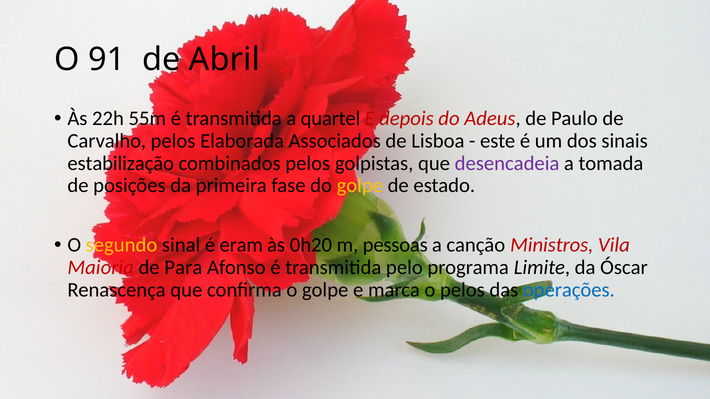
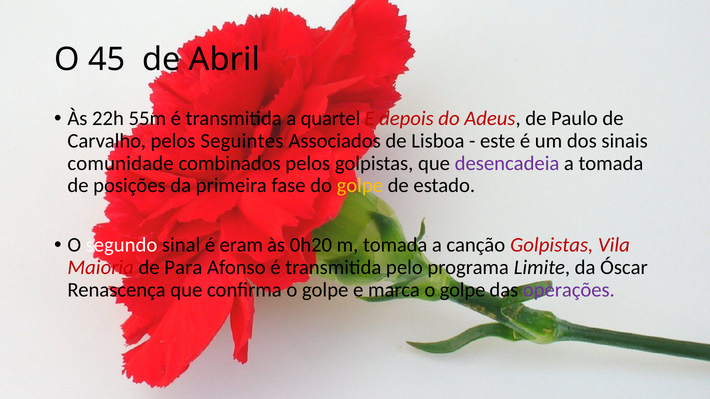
91: 91 -> 45 (107, 60)
Elaborada: Elaborada -> Seguintes (242, 141)
estabilização: estabilização -> comunidade (121, 163)
segundo colour: yellow -> white (122, 245)
m pessoas: pessoas -> tomada (395, 245)
canção Ministros: Ministros -> Golpistas (552, 245)
marca o pelos: pelos -> golpe (463, 290)
operações colour: blue -> purple (569, 290)
